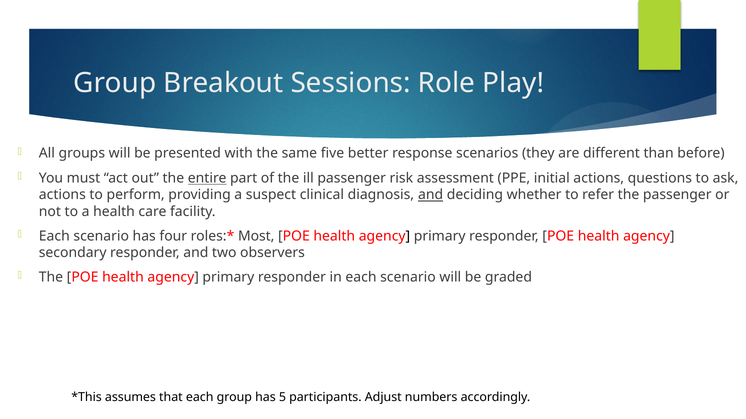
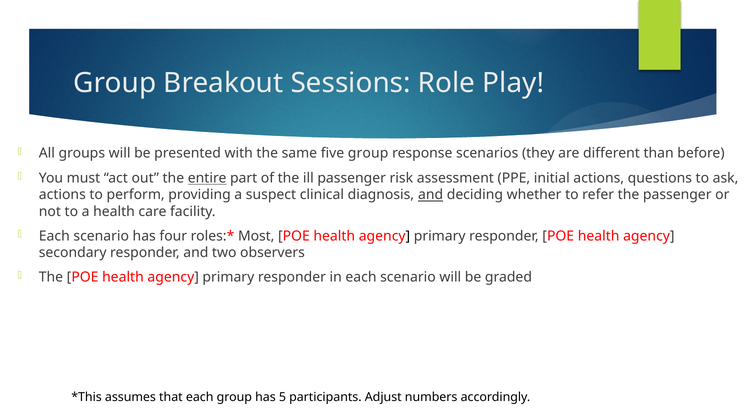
five better: better -> group (368, 154)
